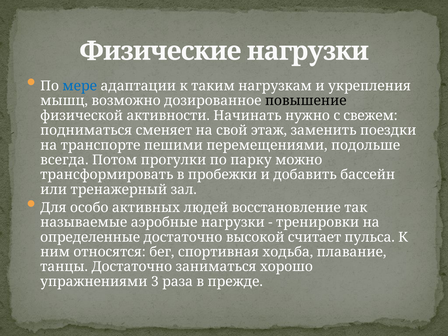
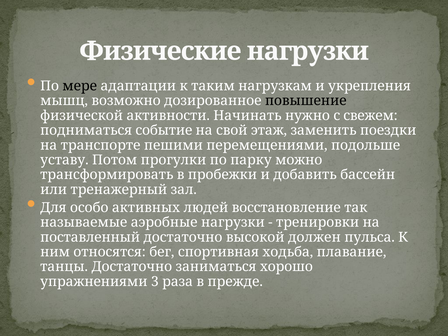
мере colour: blue -> black (80, 86)
сменяет: сменяет -> событие (164, 130)
всегда: всегда -> уставу (64, 160)
определенные: определенные -> поставленный (90, 237)
считает: считает -> должен (314, 237)
